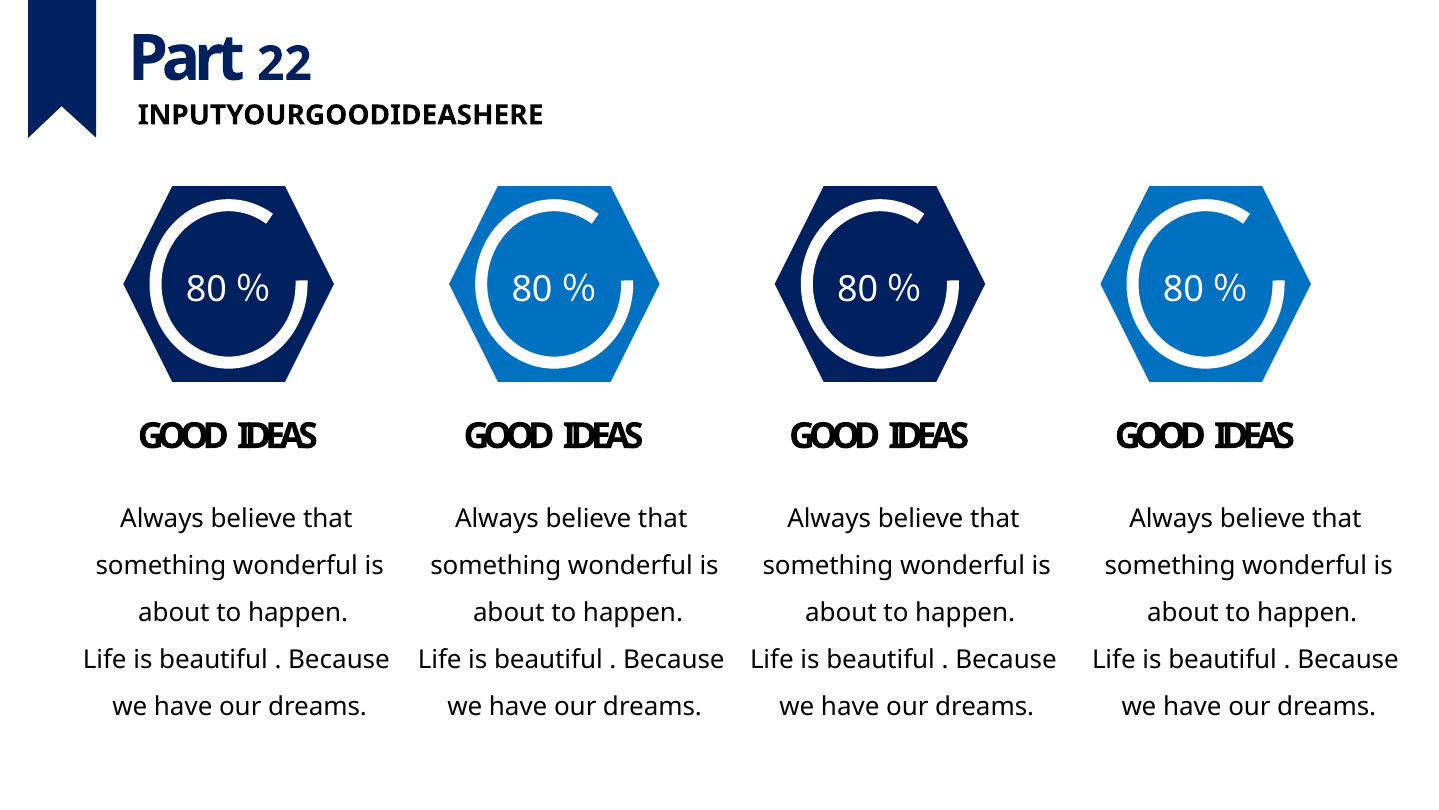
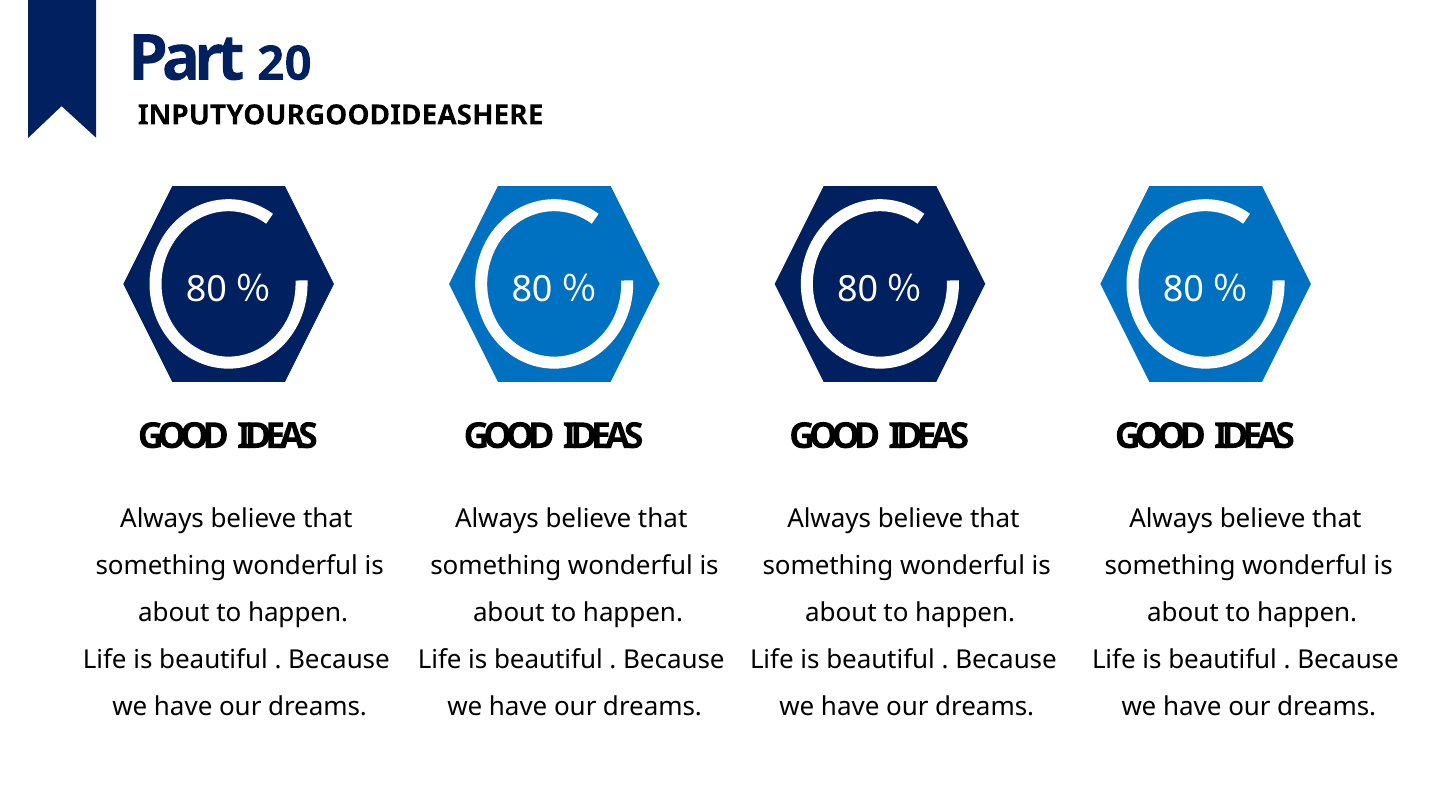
22: 22 -> 20 (284, 64)
